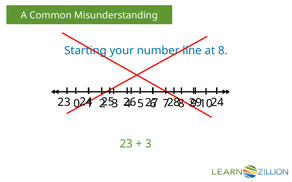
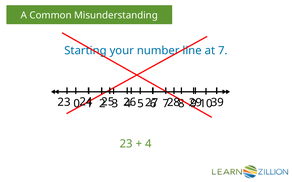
8: 8 -> 7 (223, 51)
24: 24 -> 39 (217, 103)
3: 3 -> 4 (148, 144)
